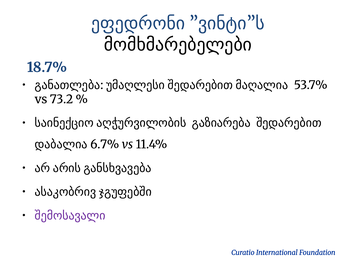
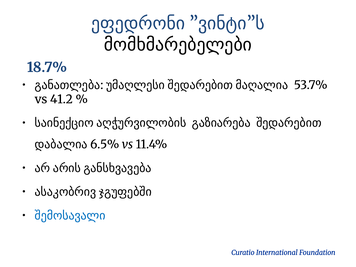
73.2: 73.2 -> 41.2 (61, 99)
6.7%: 6.7% -> 6.5% (105, 144)
შემოსავალი colour: purple -> blue (70, 216)
